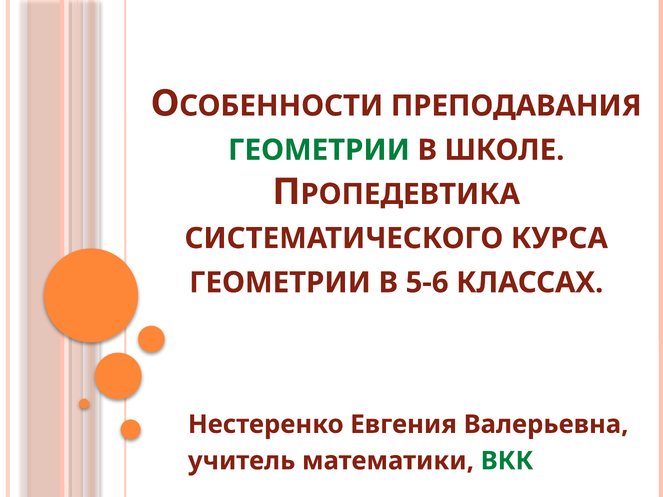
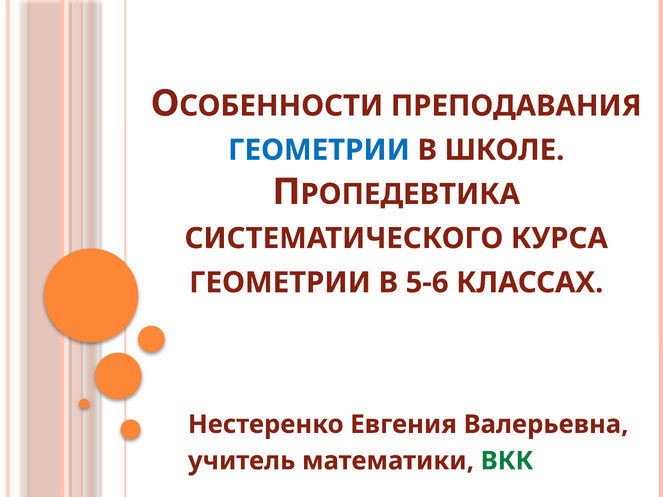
ГЕОМЕТРИИ colour: green -> blue (319, 150)
